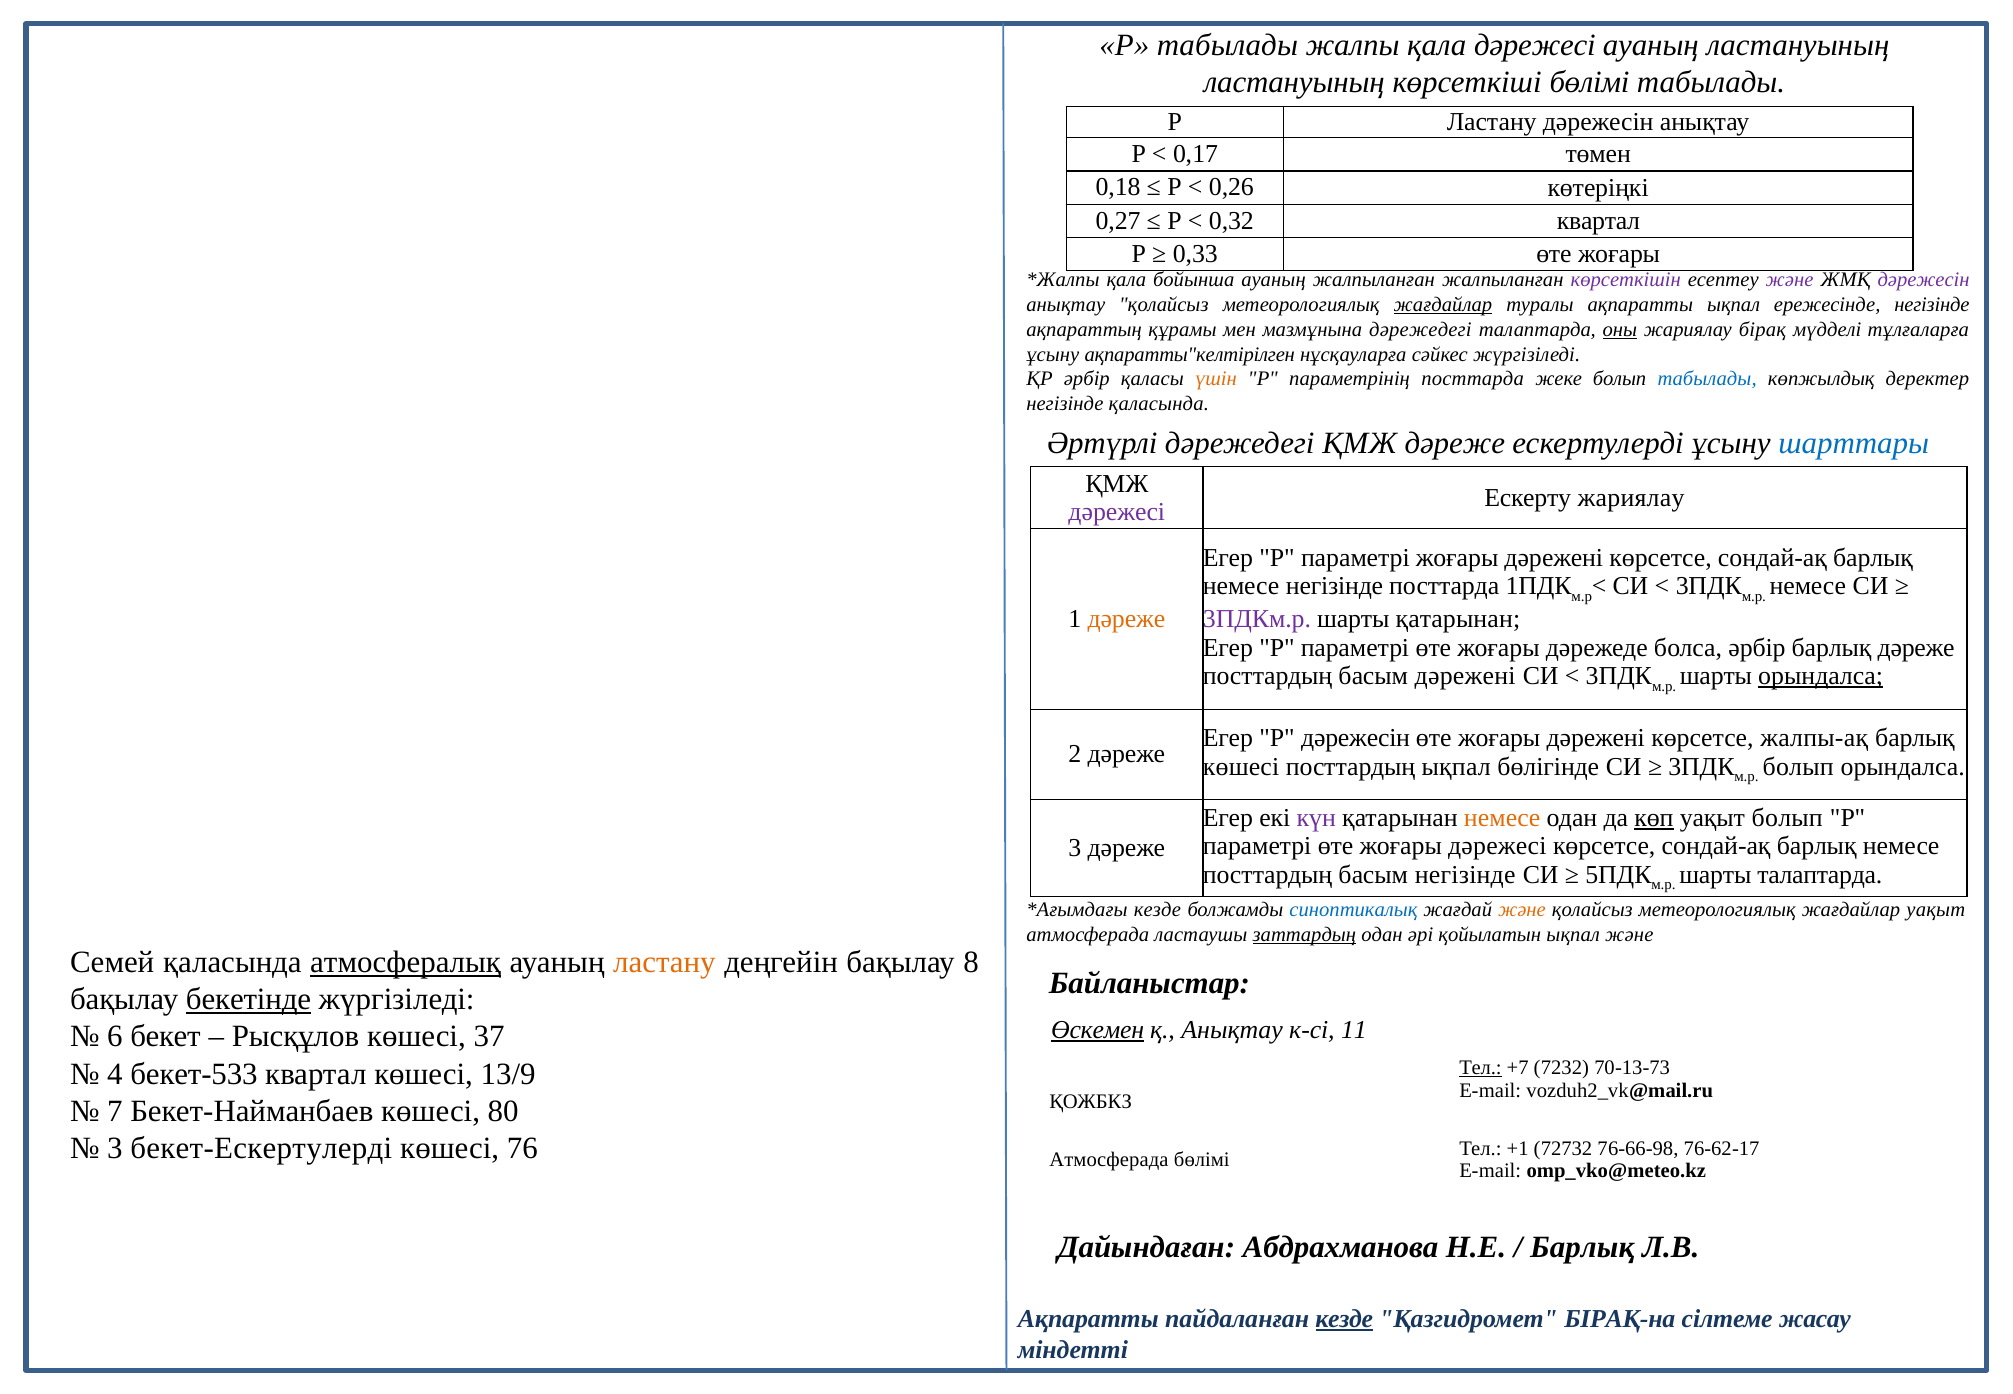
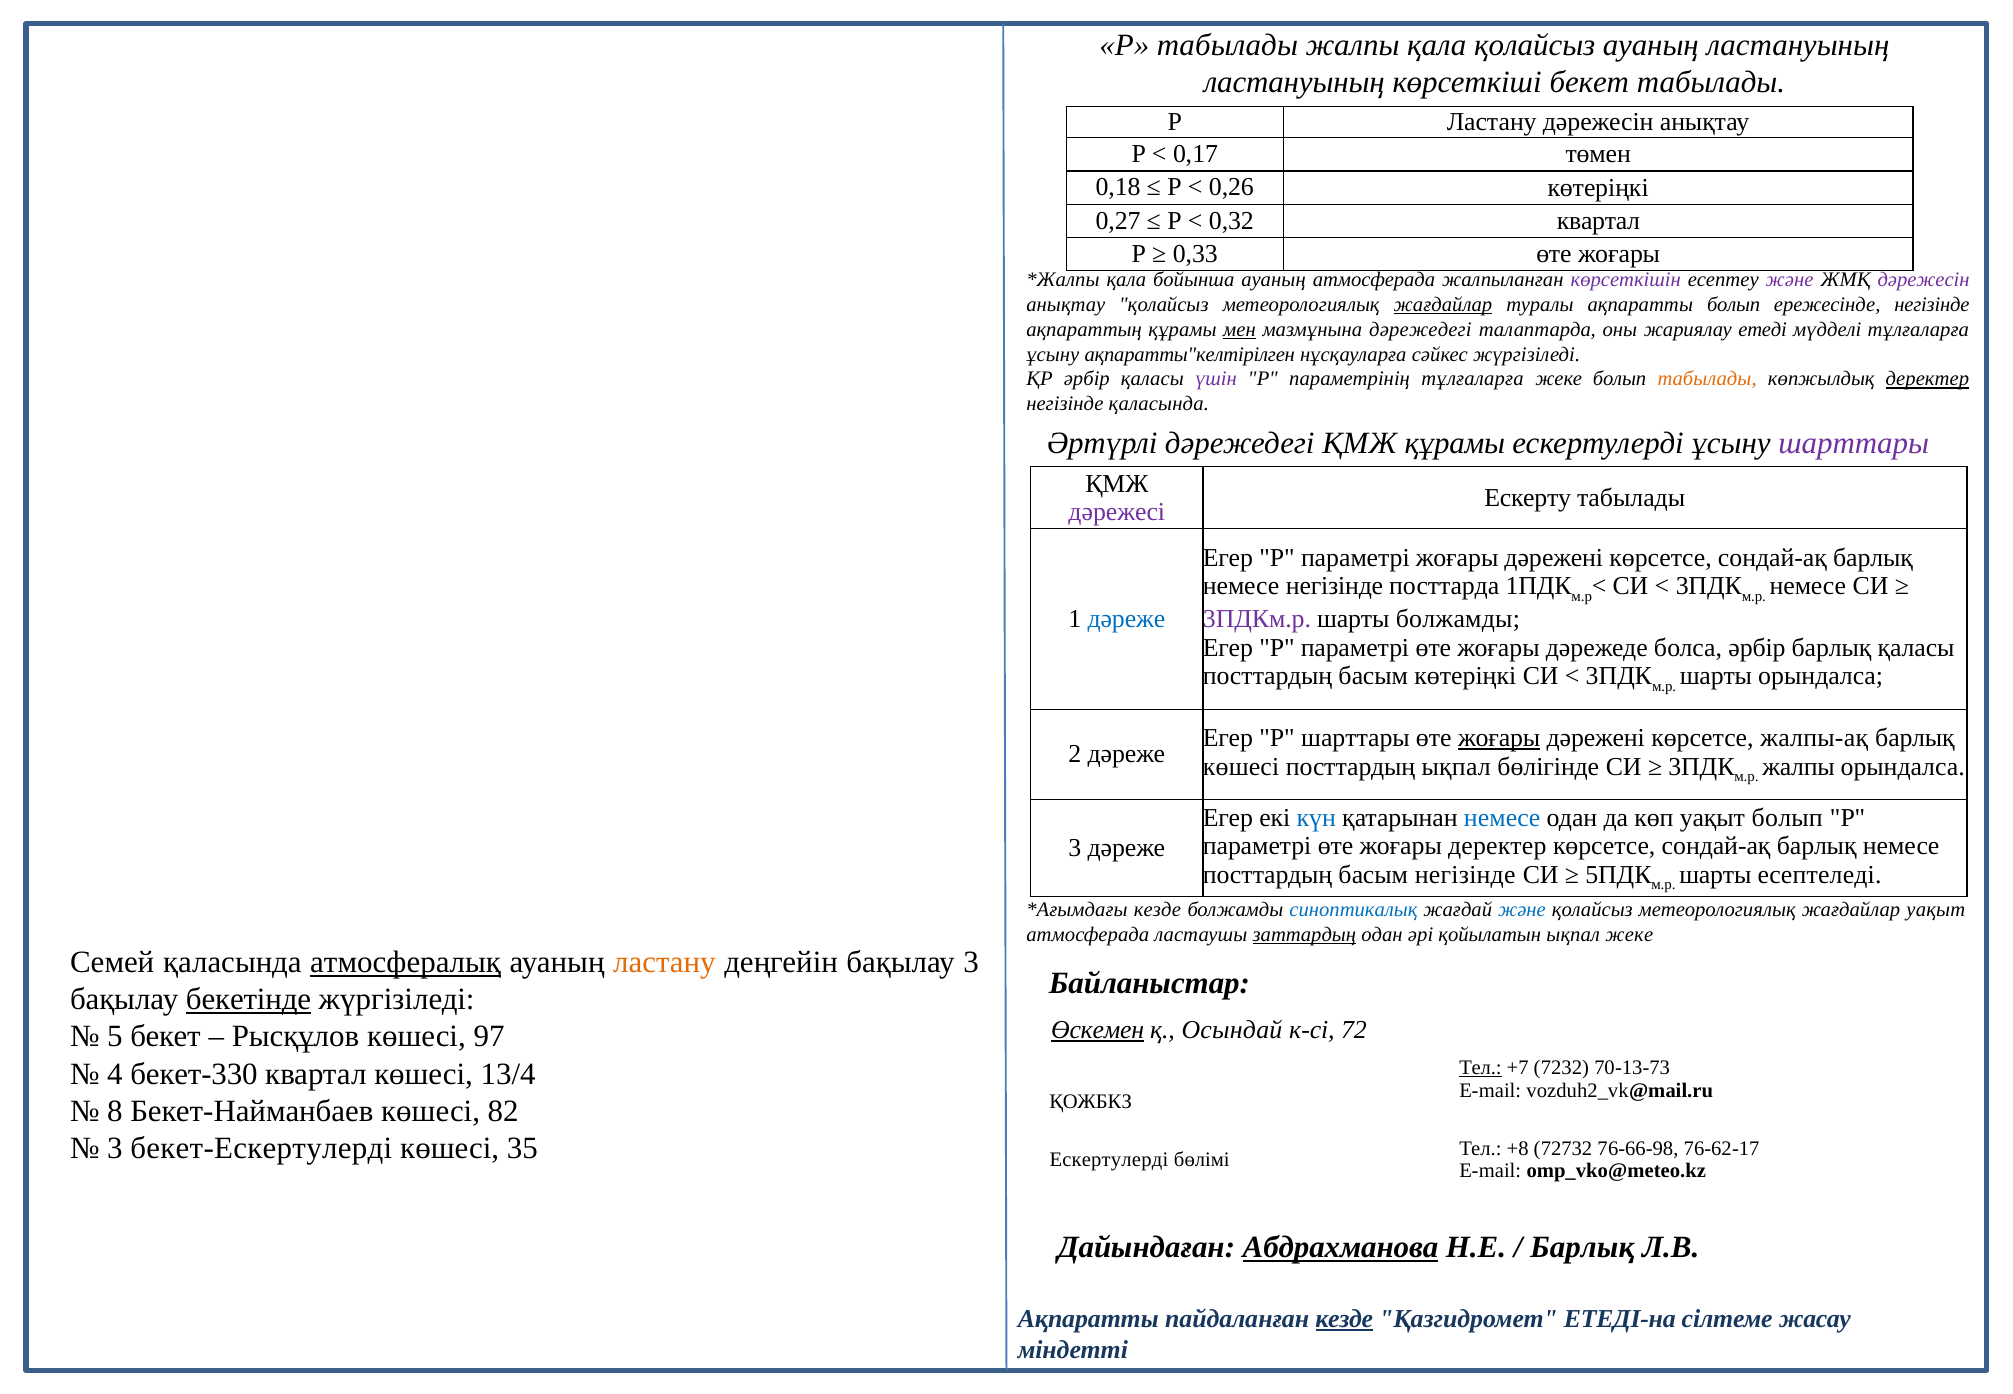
қала дәрежесі: дәрежесі -> қолайсыз (1535, 45)
көрсеткіші бөлімі: бөлімі -> бекет (1589, 83)
ауаның жалпыланған: жалпыланған -> атмосферада (1374, 280)
ақпаратты ықпал: ықпал -> болып (1734, 305)
мен underline: none -> present (1239, 330)
оны underline: present -> none (1620, 330)
бірақ: бірақ -> етеді (1763, 330)
үшін colour: orange -> purple (1216, 379)
параметрінің посттарда: посттарда -> тұлғаларға (1473, 379)
табылады colour: blue -> orange (1707, 379)
деректер underline: none -> present (1927, 379)
ҚМЖ дәреже: дәреже -> құрамы (1455, 443)
шарттары colour: blue -> purple (1854, 443)
Ескерту жариялау: жариялау -> табылады (1631, 498)
дәреже colour: orange -> blue (1126, 619)
шарты қатарынан: қатарынан -> болжамды (1458, 619)
барлық дәреже: дәреже -> қаласы (1916, 647)
басым дәрежені: дәрежені -> көтеріңкі (1465, 676)
орындалса underline: present -> none (1821, 676)
Р дәрежесін: дәрежесін -> шарттары (1355, 738)
жоғары underline: none -> present (1499, 738)
болып: болып -> жалпы (1798, 766)
күн colour: purple -> blue (1316, 817)
немесе colour: orange -> blue (1502, 817)
көп underline: present -> none (1654, 817)
жоғары дәрежесі: дәрежесі -> деректер (1497, 846)
шарты талаптарда: талаптарда -> есептеледі (1820, 874)
және colour: orange -> blue (1522, 910)
ықпал және: және -> жеке (1629, 935)
бақылау 8: 8 -> 3 (971, 962)
қ Анықтау: Анықтау -> Осындай (1232, 1030)
11: 11 -> 72 (1354, 1030)
6: 6 -> 5 (115, 1036)
37: 37 -> 97 (489, 1036)
бекет-533: бекет-533 -> бекет-330 (194, 1074)
13/9: 13/9 -> 13/4 (508, 1074)
7: 7 -> 8 (115, 1111)
80: 80 -> 82 (503, 1111)
76: 76 -> 35 (522, 1148)
+1: +1 -> +8 (1518, 1148)
Атмосферада: Атмосферада -> Ескертулерді (1109, 1159)
Абдрахманова underline: none -> present (1341, 1247)
БІРАҚ-на: БІРАҚ-на -> ЕТЕДІ-на (1620, 1318)
